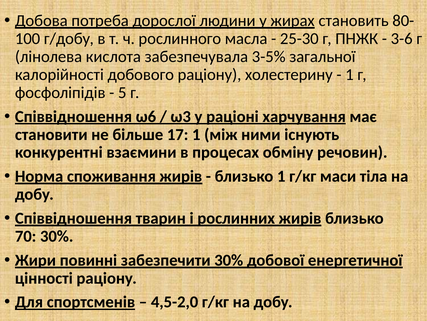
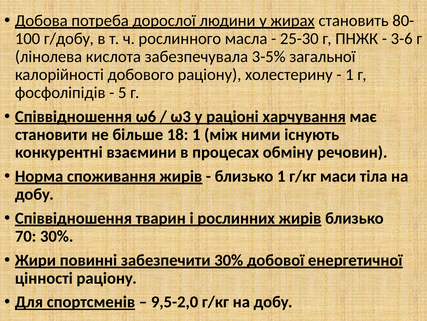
17: 17 -> 18 (178, 134)
4,5-2,0: 4,5-2,0 -> 9,5-2,0 (175, 301)
